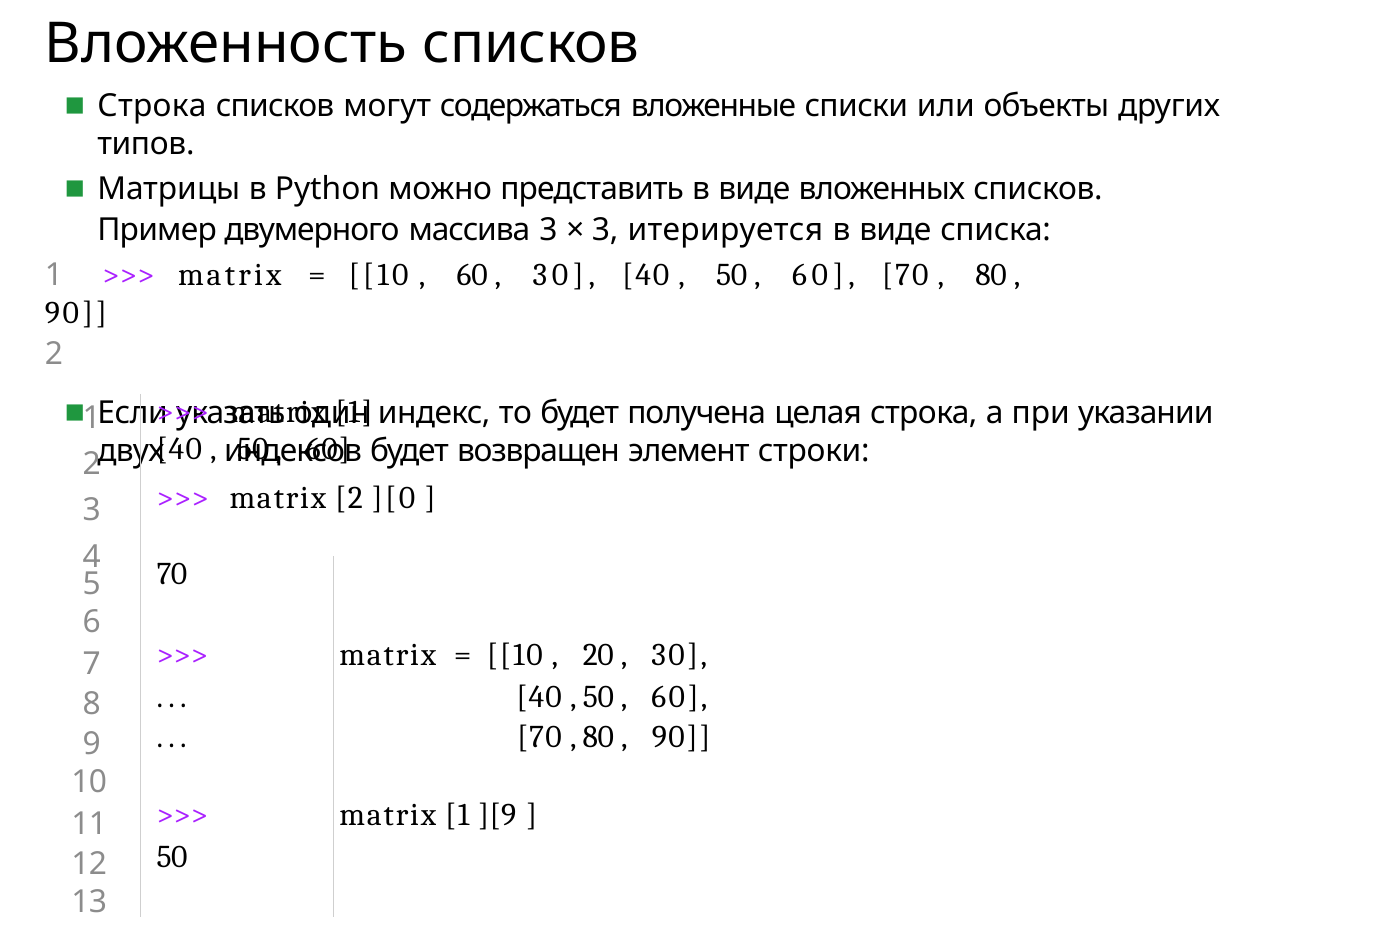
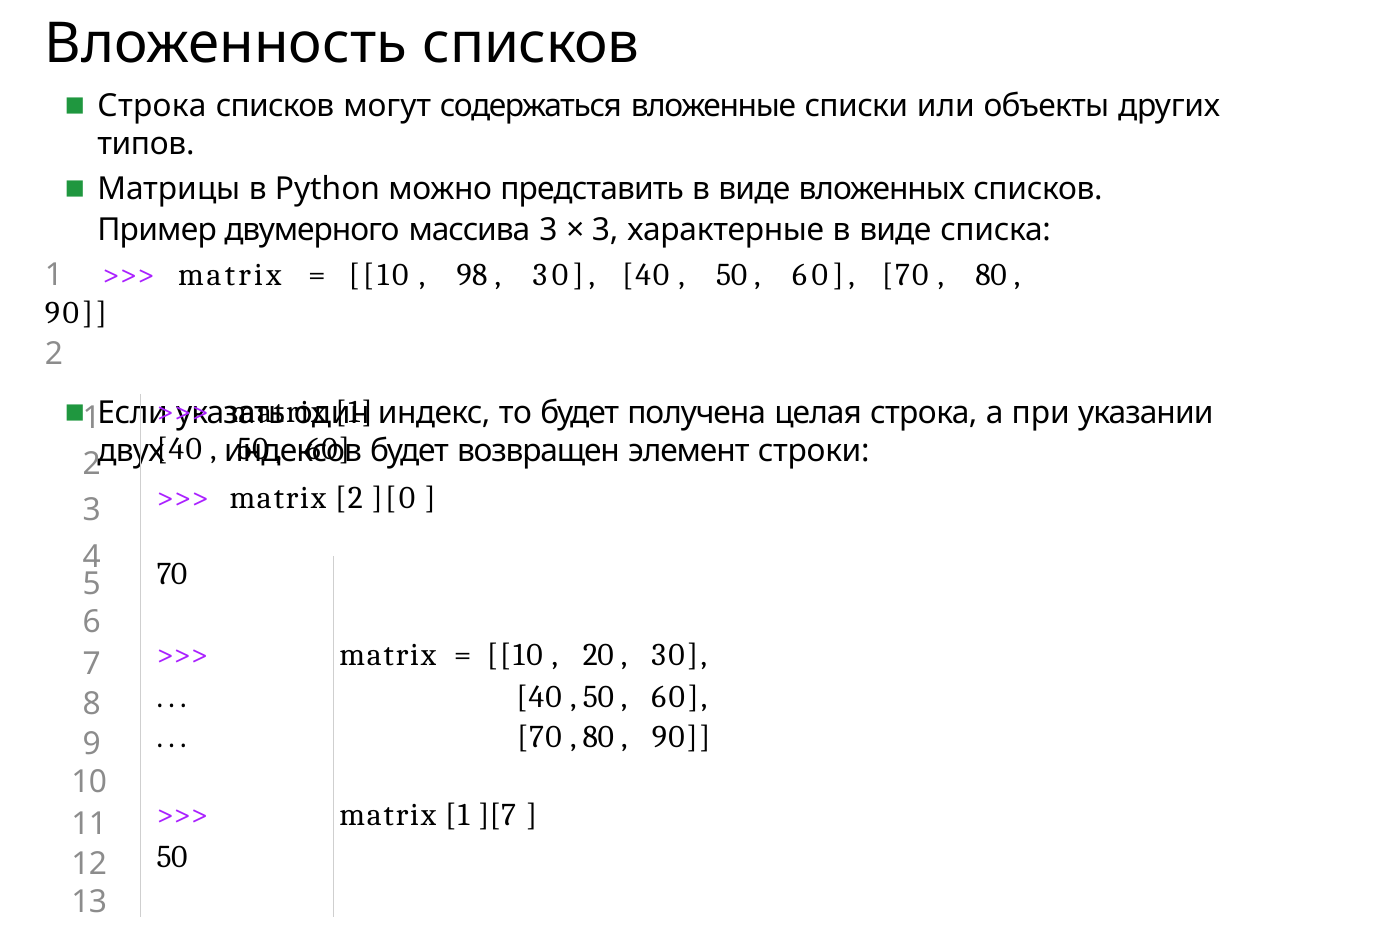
итерируется: итерируется -> характерные (726, 231)
60: 60 -> 98 (472, 275)
][9: ][9 -> ][7 (497, 815)
